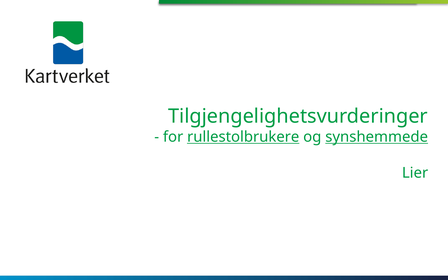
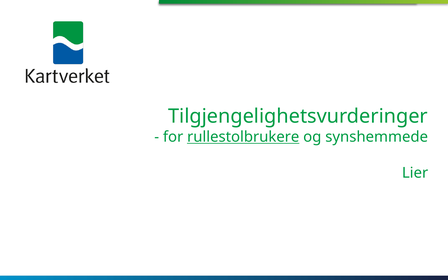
synshemmede underline: present -> none (377, 137)
